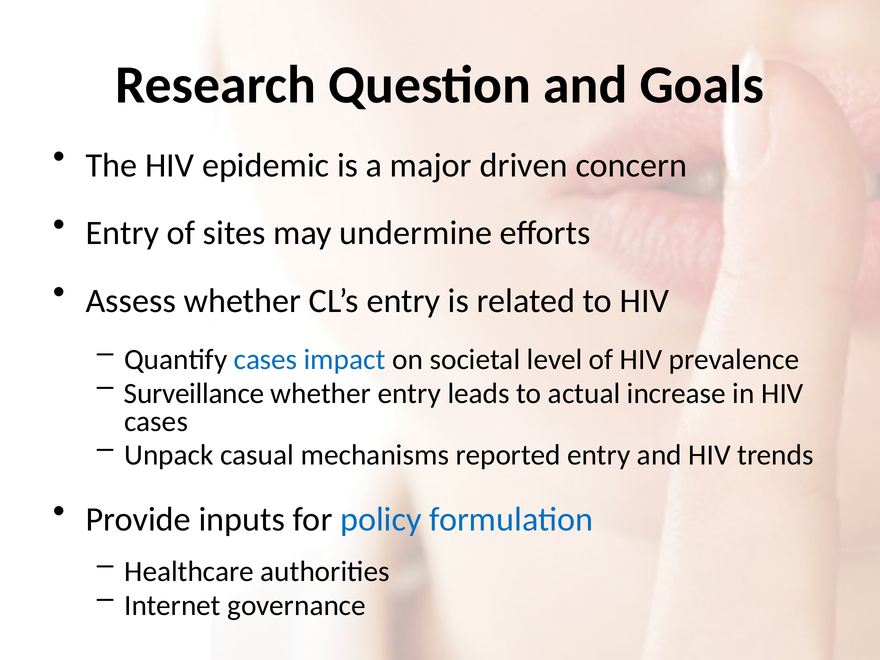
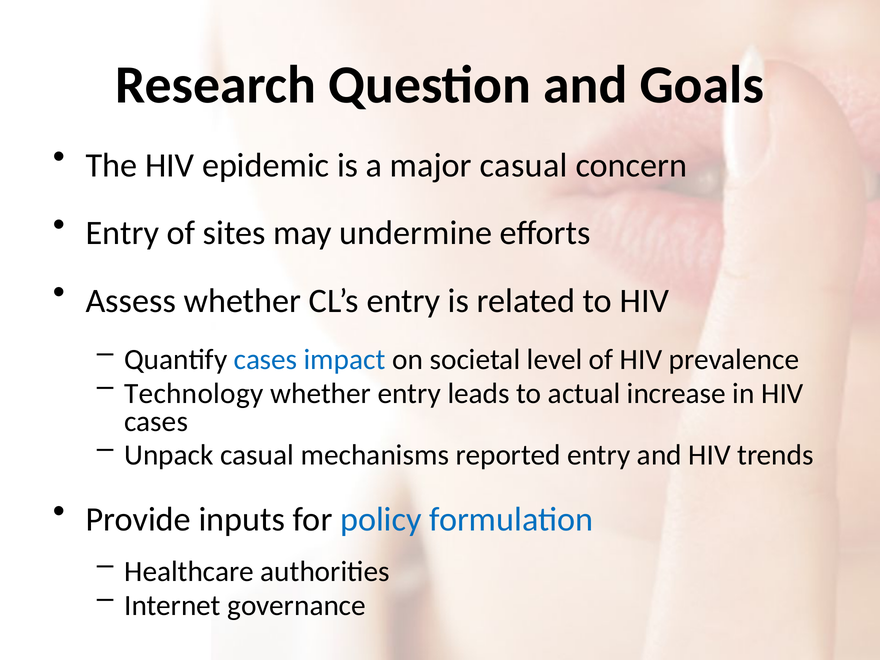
major driven: driven -> casual (524, 165)
Surveillance: Surveillance -> Technology (194, 393)
